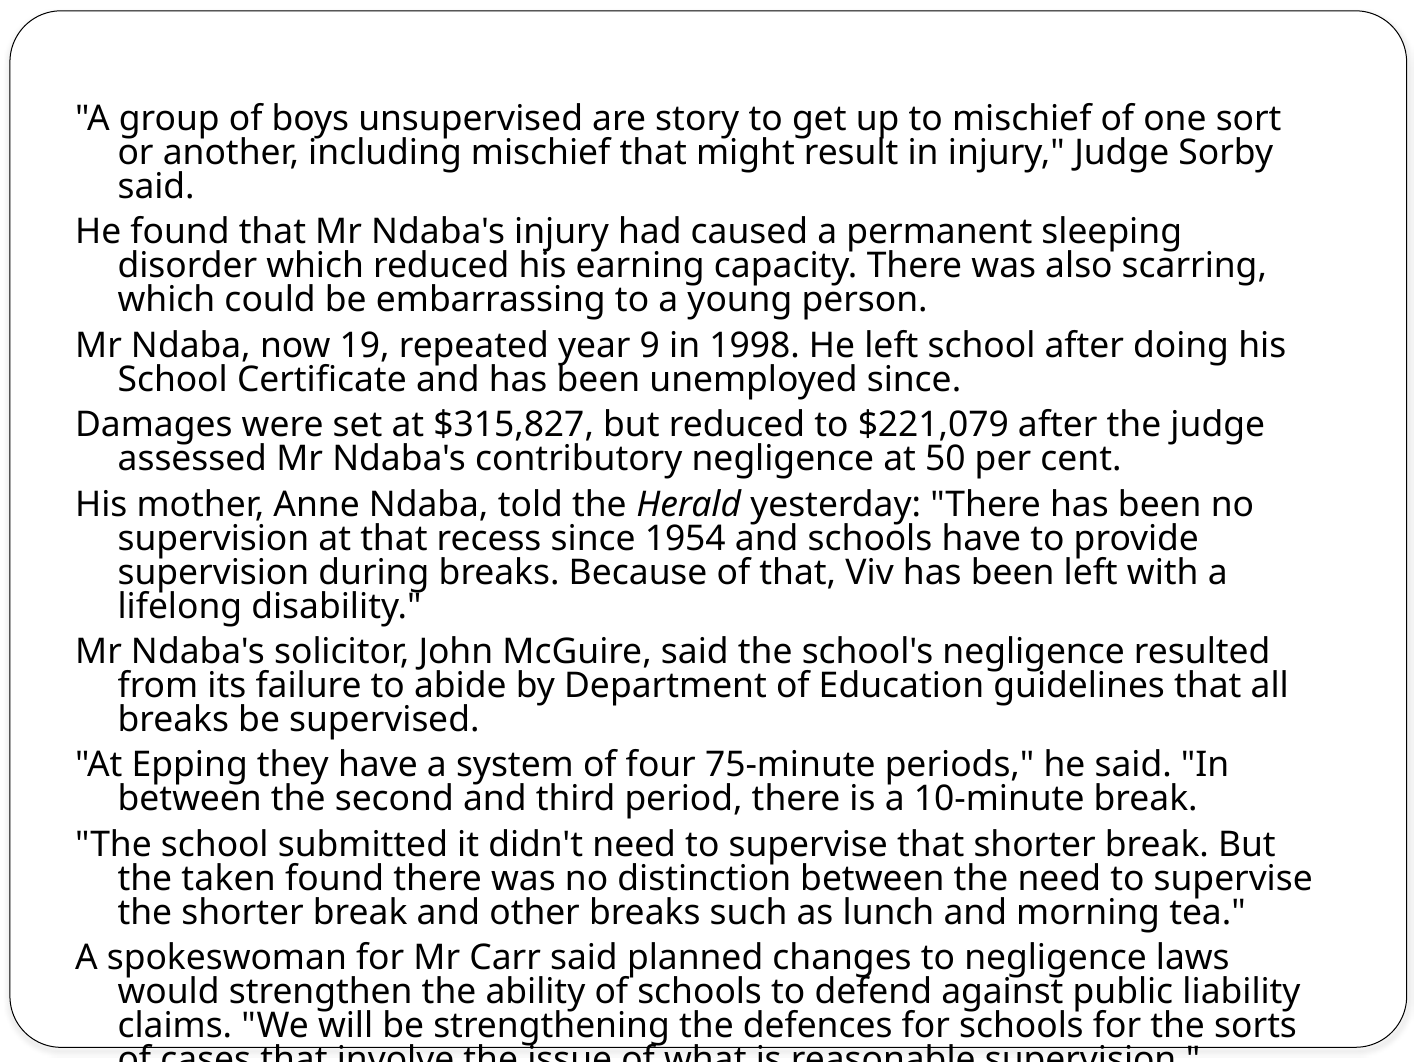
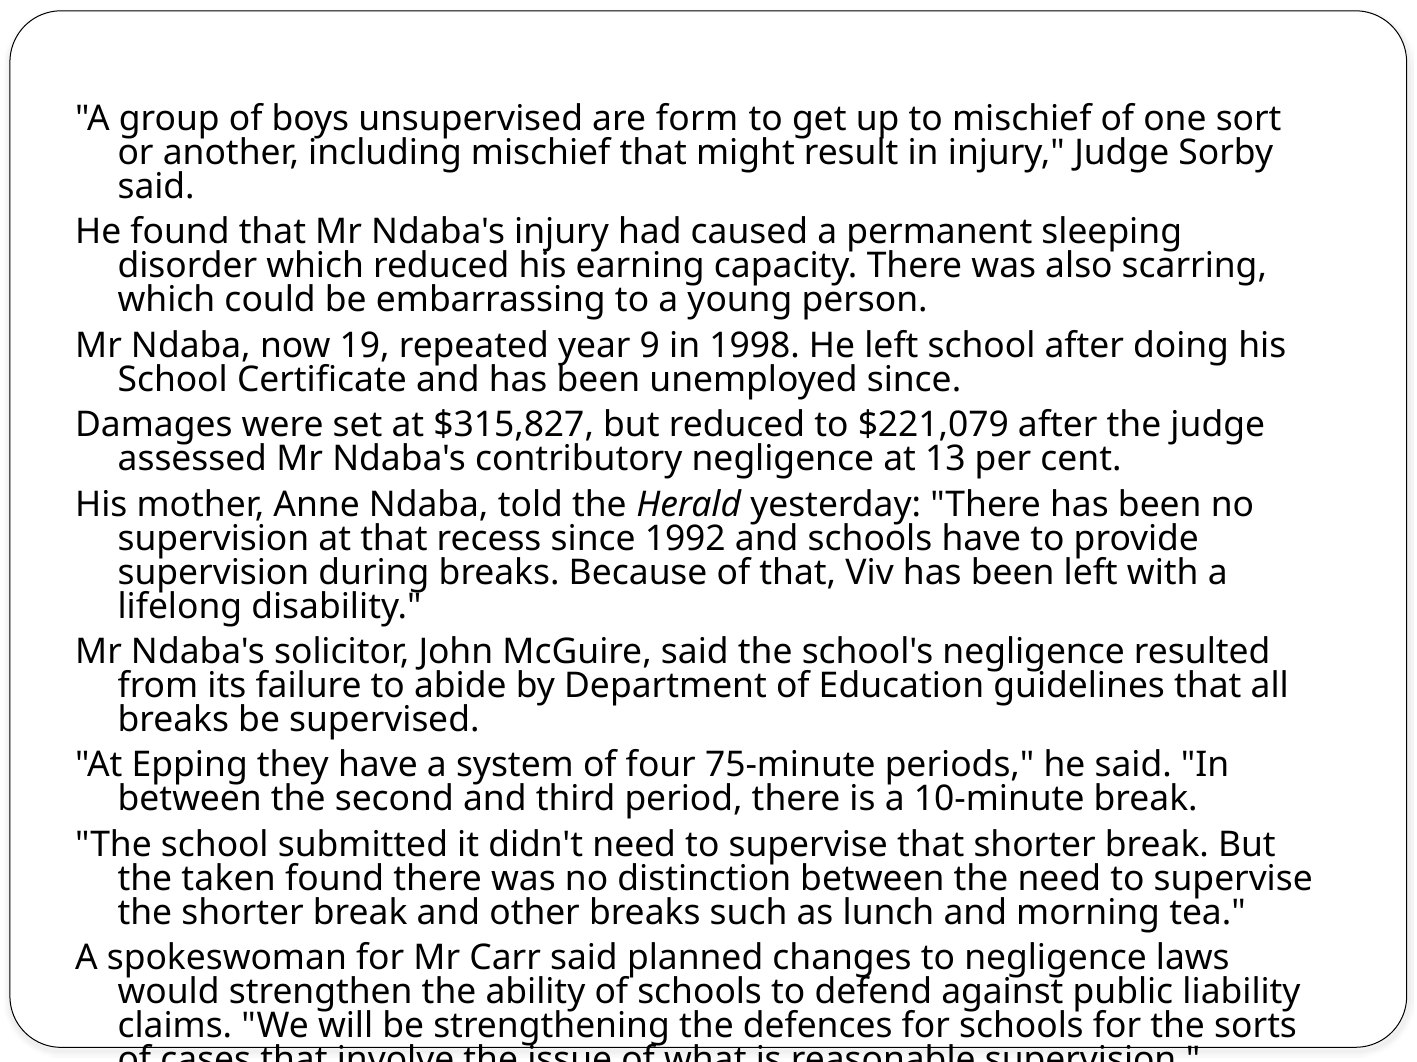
are story: story -> form (697, 119)
50: 50 -> 13 (945, 459)
1954: 1954 -> 1992 (685, 539)
